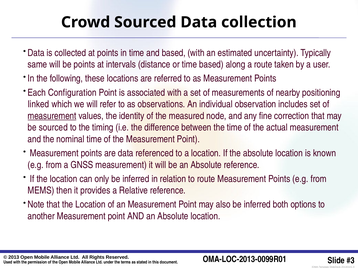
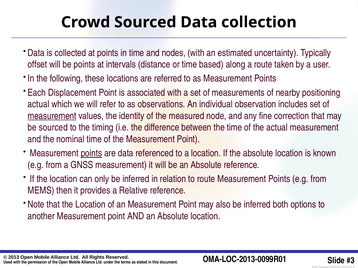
and based: based -> nodes (174, 53)
same: same -> offset (37, 65)
Configuration: Configuration -> Displacement (72, 93)
linked: linked -> actual (38, 104)
points underline: none -> present (91, 153)
